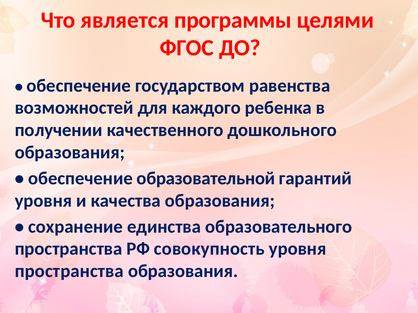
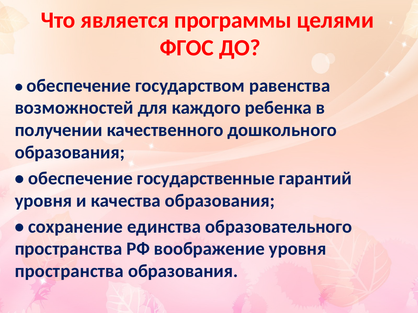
образовательной: образовательной -> государственные (206, 179)
совокупность: совокупность -> воображение (209, 249)
